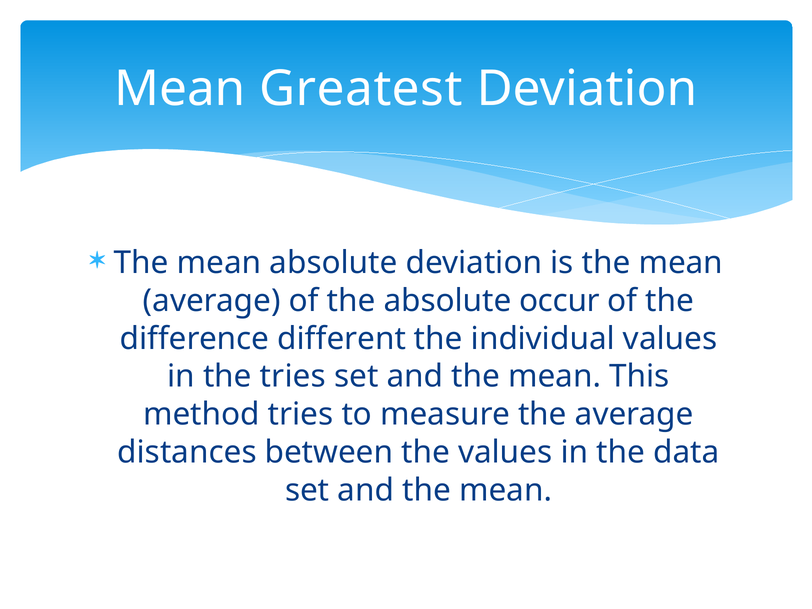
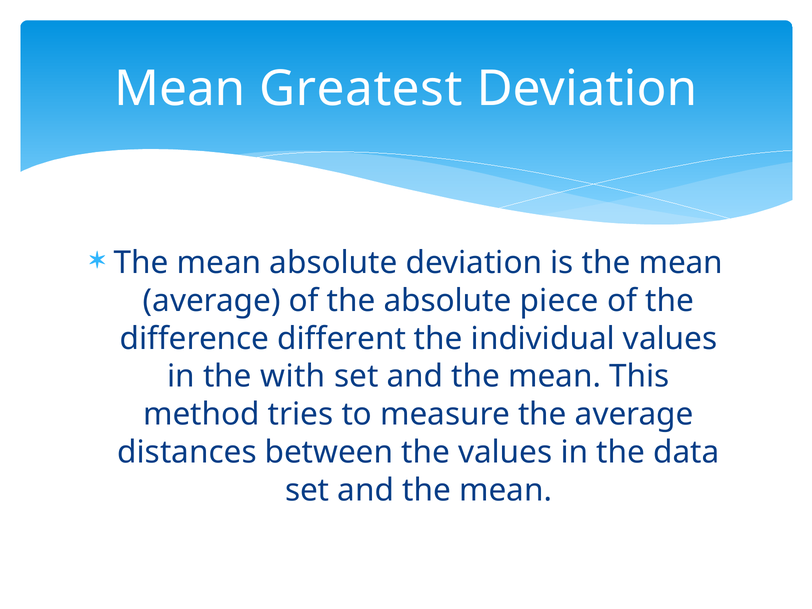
occur: occur -> piece (559, 301)
the tries: tries -> with (293, 377)
